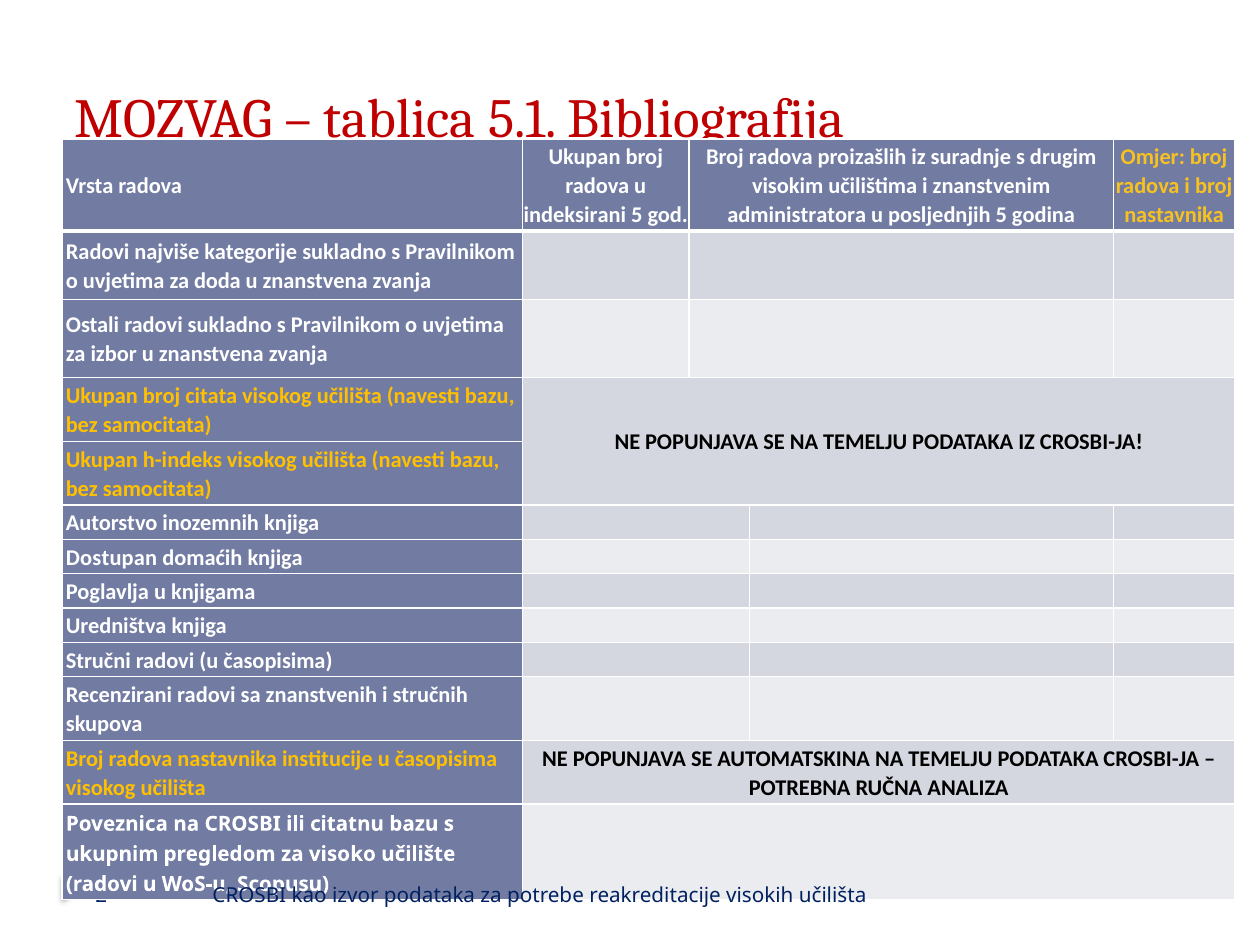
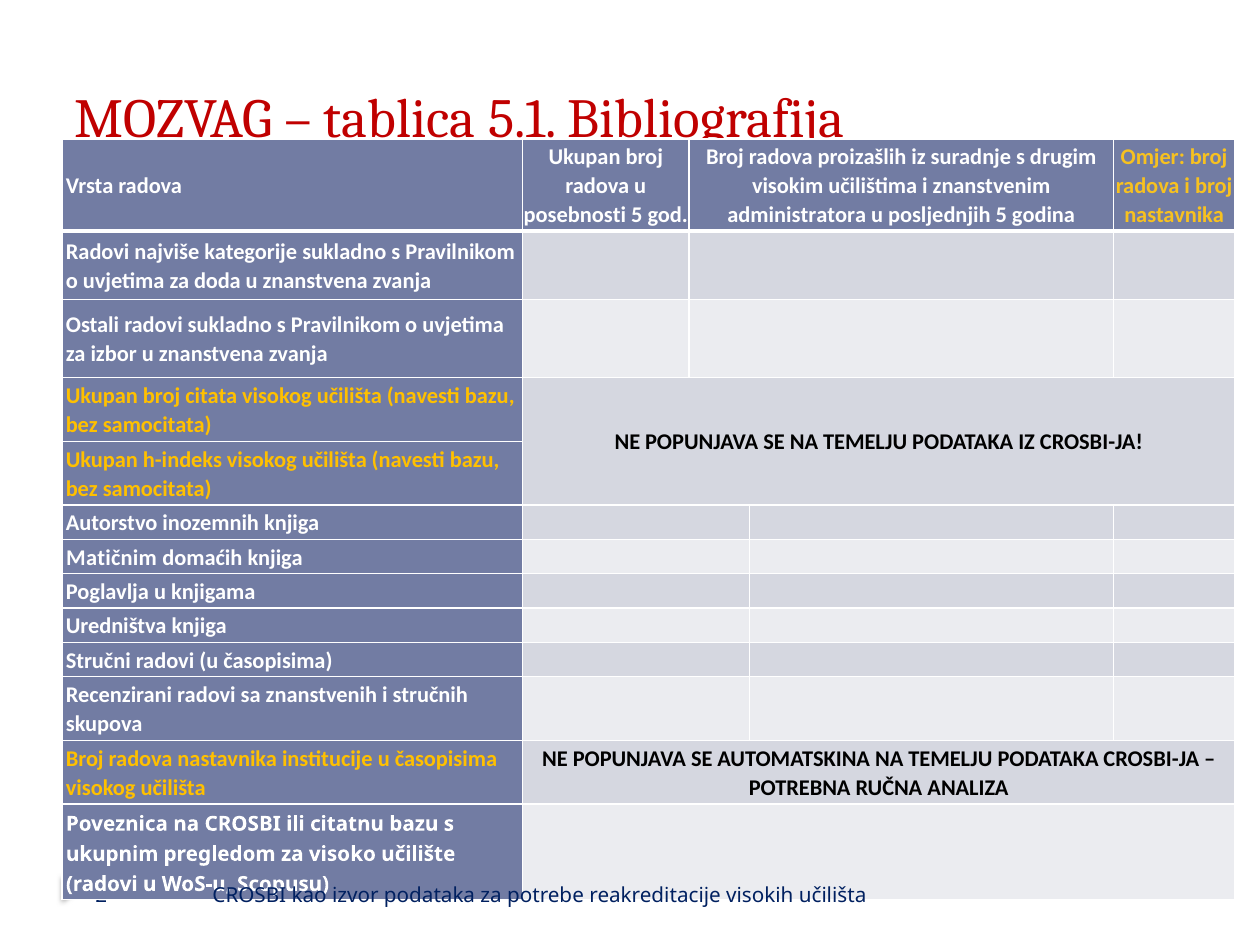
indeksirani: indeksirani -> posebnosti (575, 215)
Dostupan: Dostupan -> Matičnim (112, 557)
